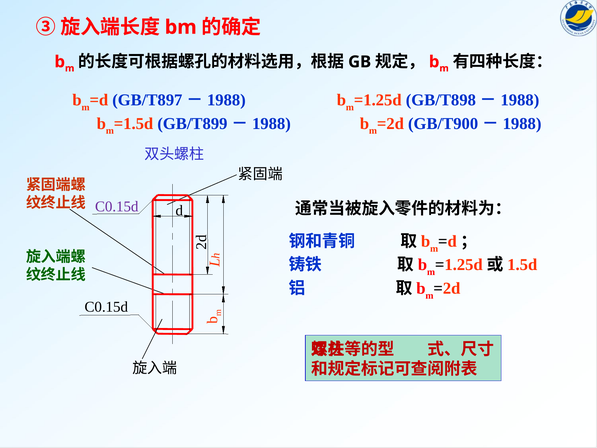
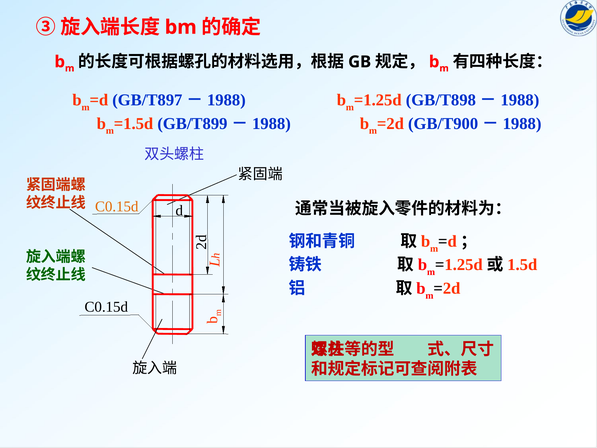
C0.15d colour: purple -> orange (117, 206)
